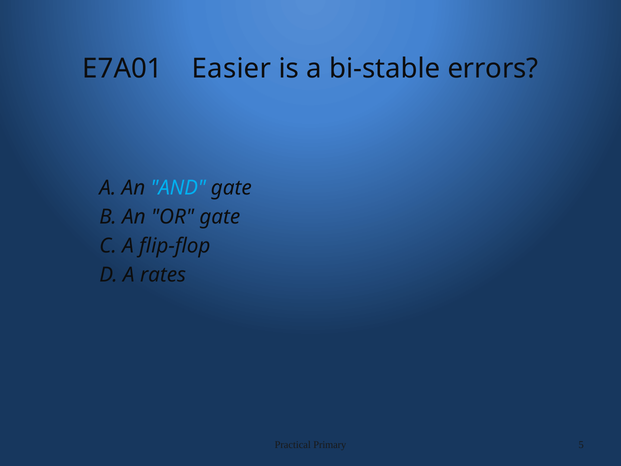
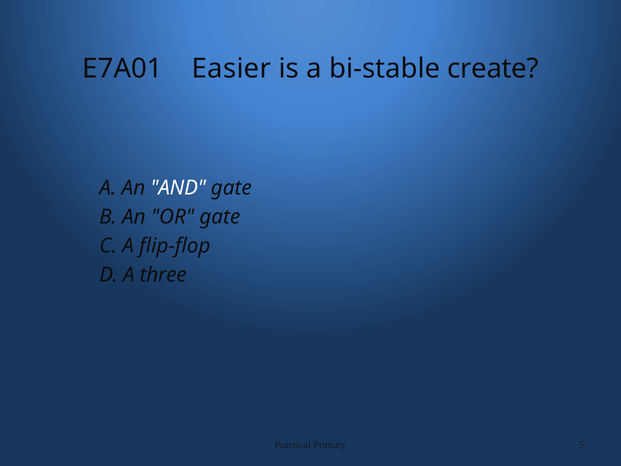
errors: errors -> create (493, 68)
AND colour: light blue -> white (178, 188)
rates: rates -> three (163, 275)
